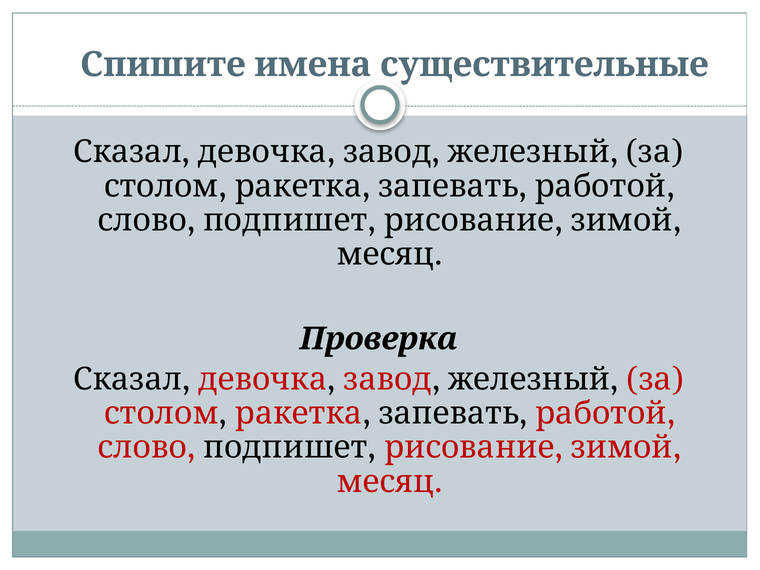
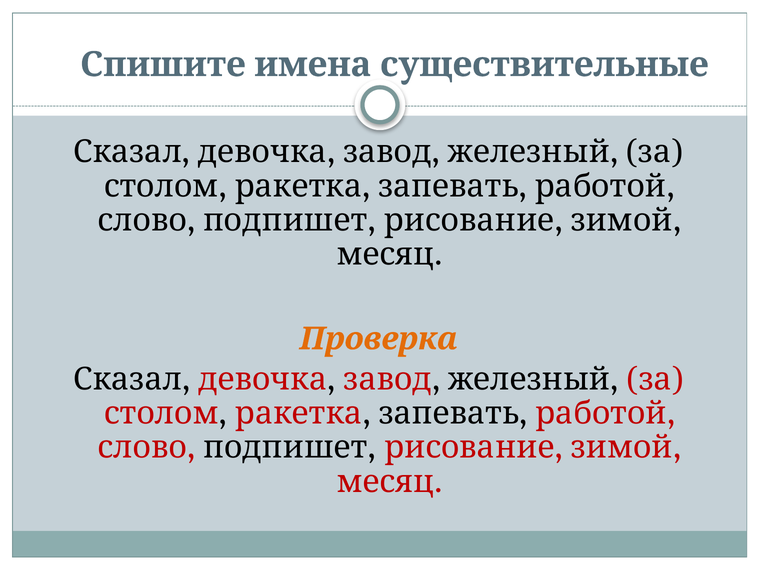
Проверка colour: black -> orange (378, 339)
